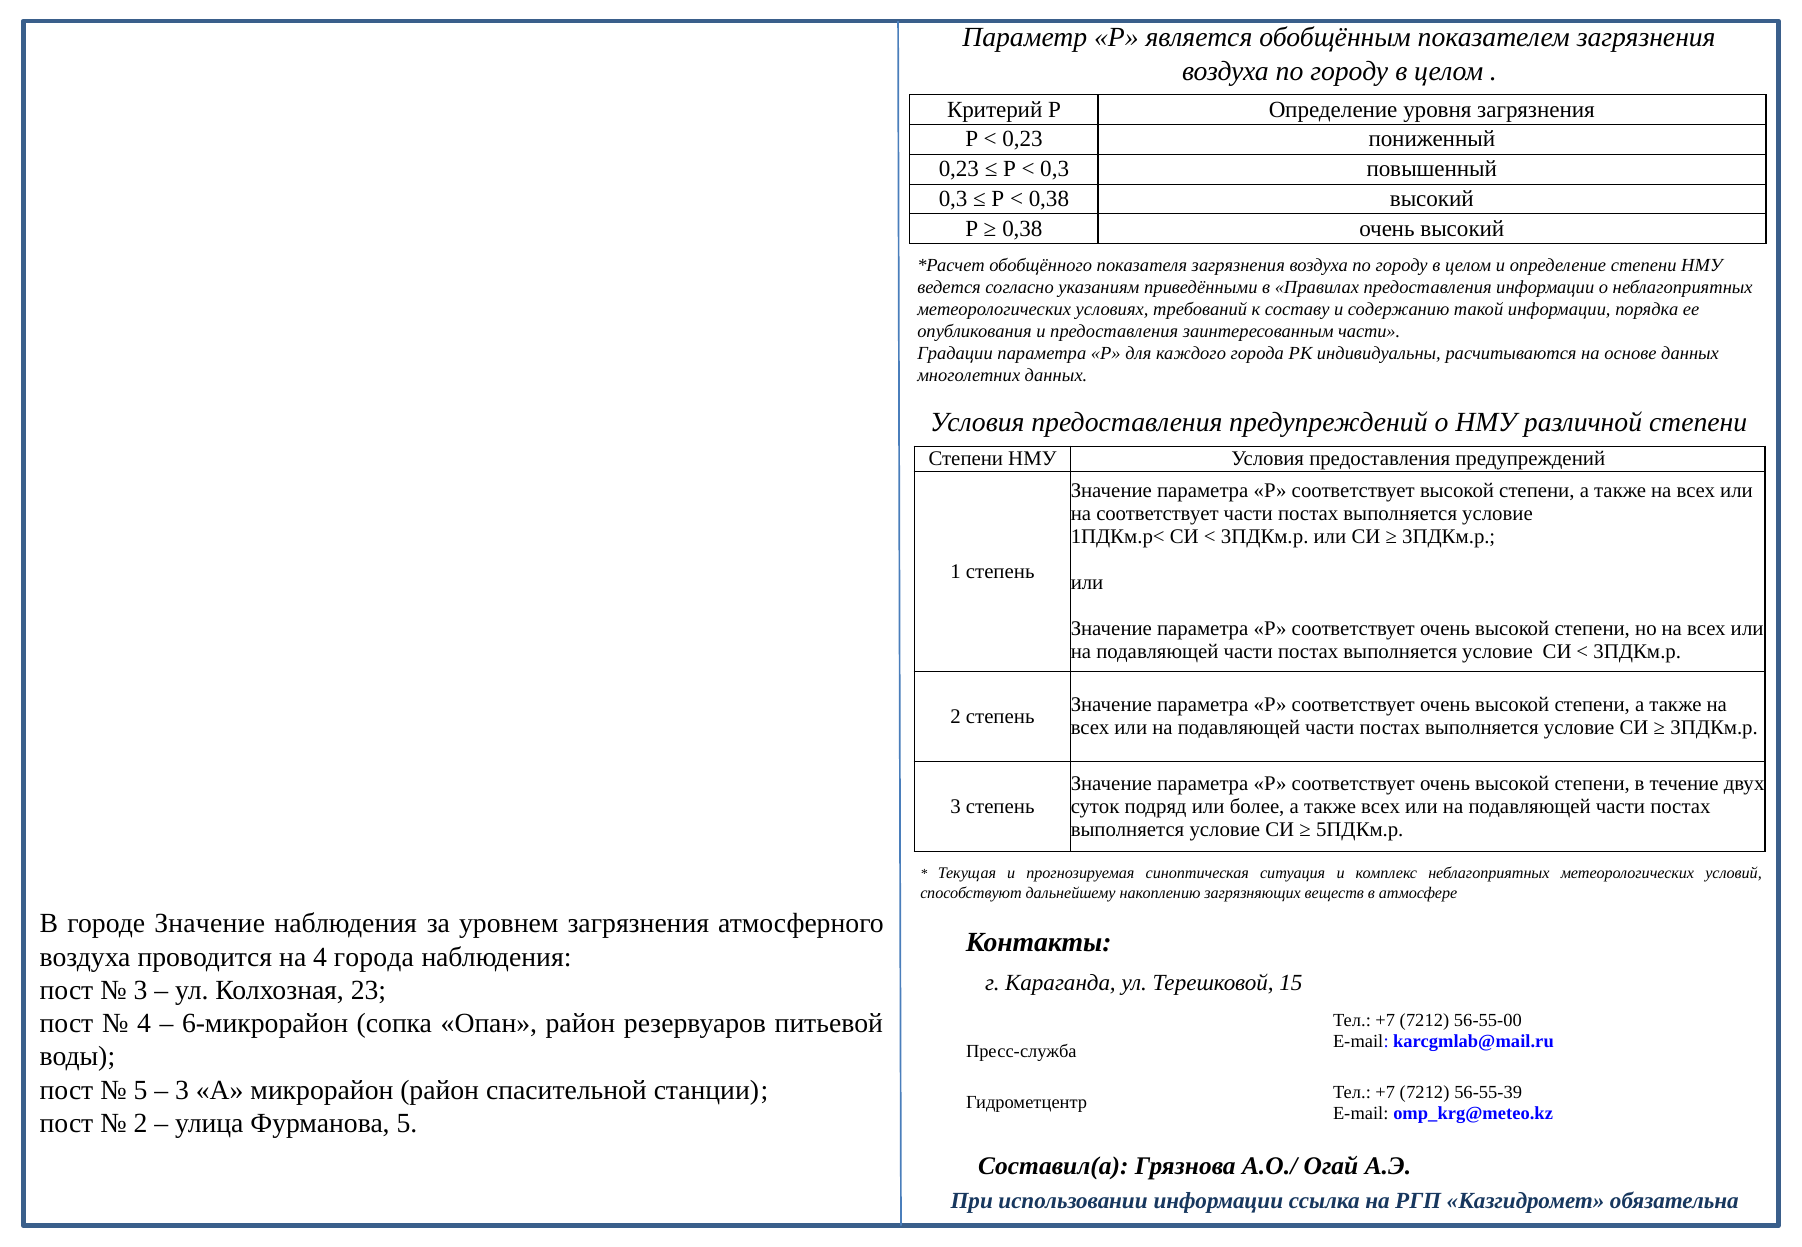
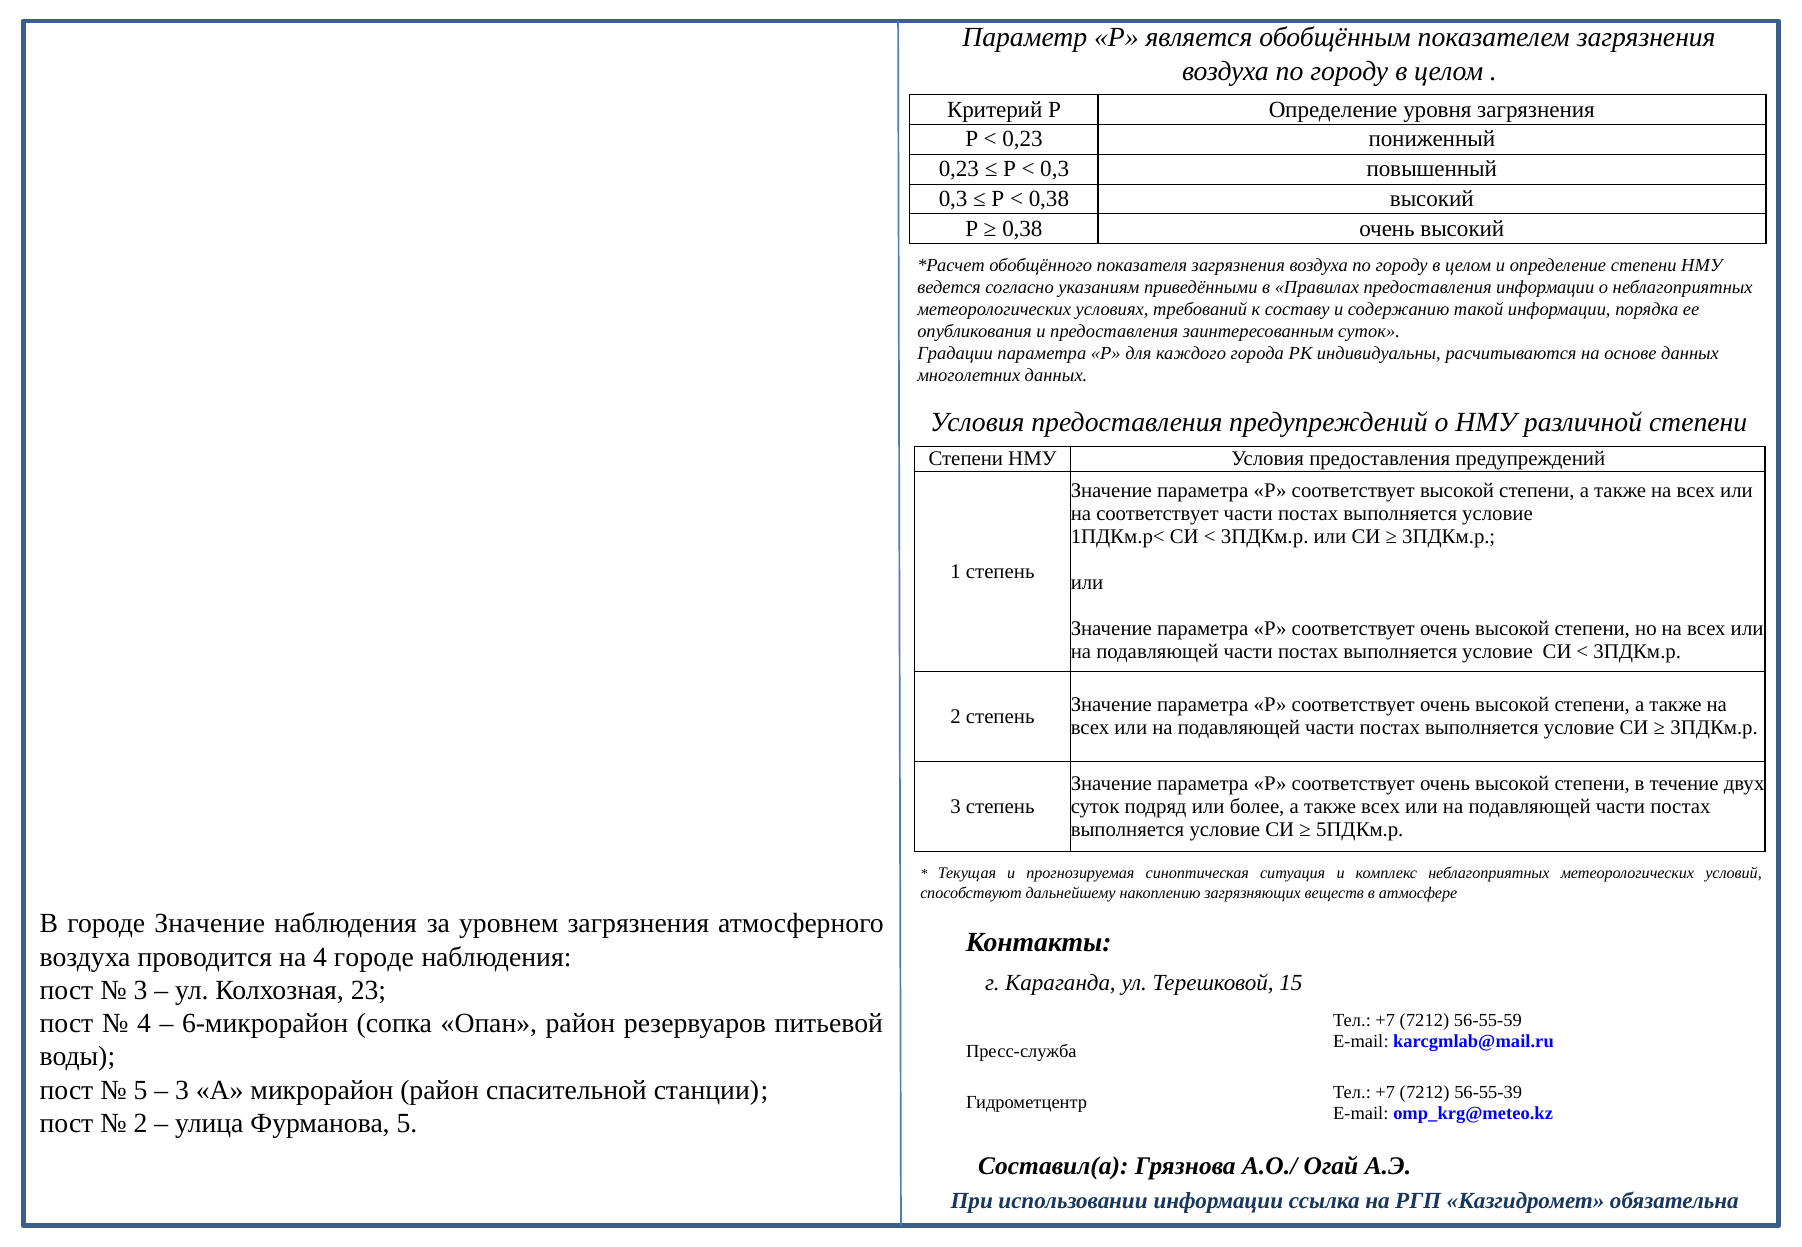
заинтересованным части: части -> суток (1369, 332)
4 города: города -> городе (374, 957)
56-55-00: 56-55-00 -> 56-55-59 (1488, 1021)
